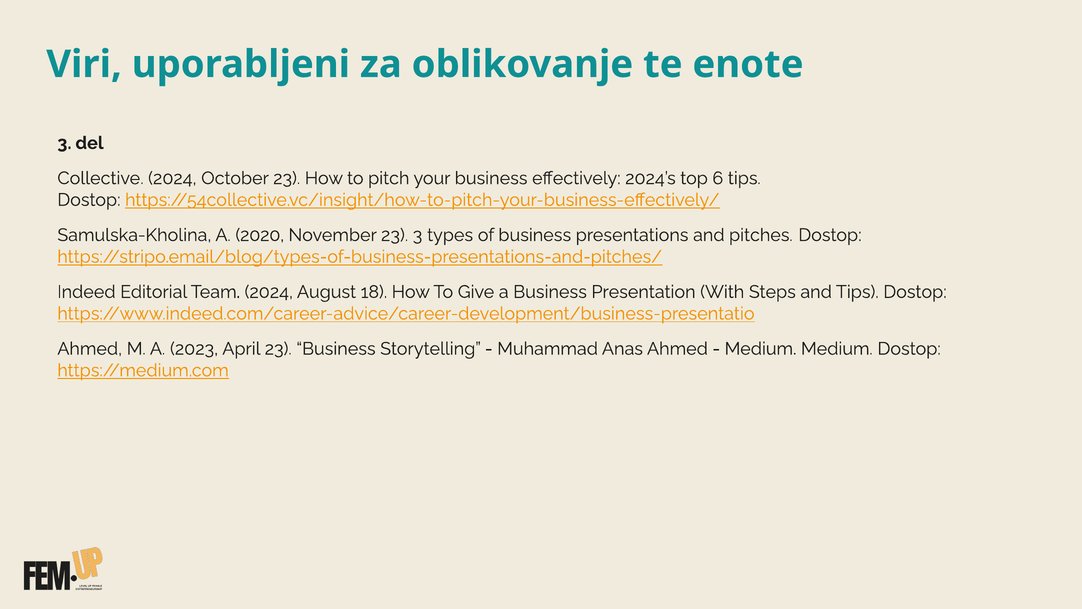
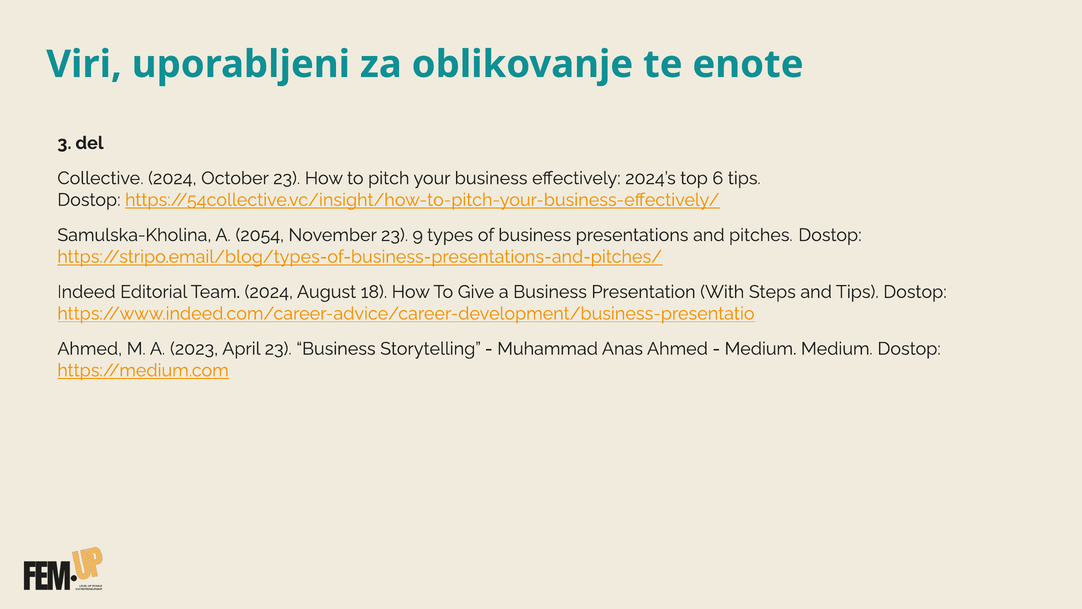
2020: 2020 -> 2054 (260, 235)
23 3: 3 -> 9 (418, 235)
